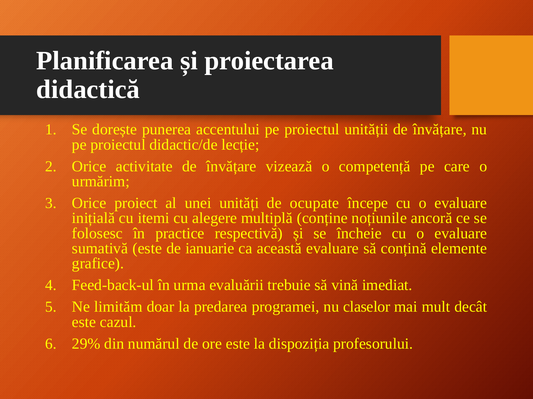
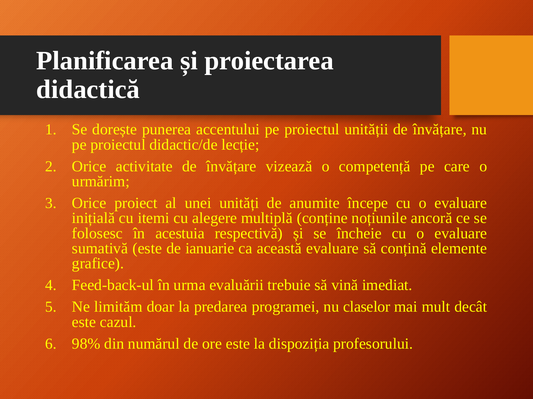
ocupate: ocupate -> anumite (315, 203)
practice: practice -> acestuia (180, 234)
29%: 29% -> 98% (86, 344)
